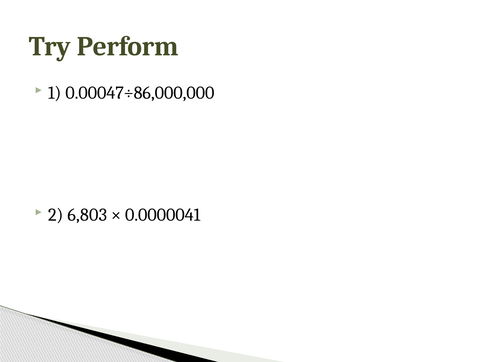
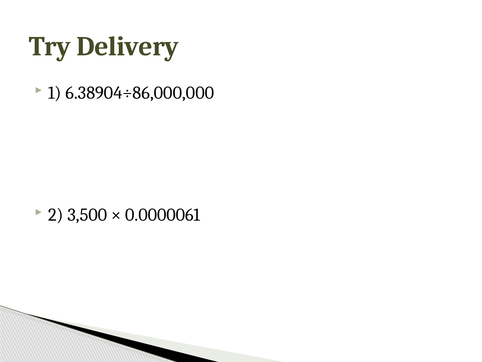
Perform: Perform -> Delivery (128, 47)
0.00047÷86,000,000: 0.00047÷86,000,000 -> 6.38904÷86,000,000 (140, 93)
6,803: 6,803 -> 3,500 (87, 214)
0.0000041: 0.0000041 -> 0.0000061 (163, 214)
